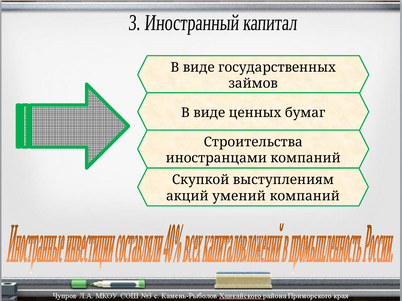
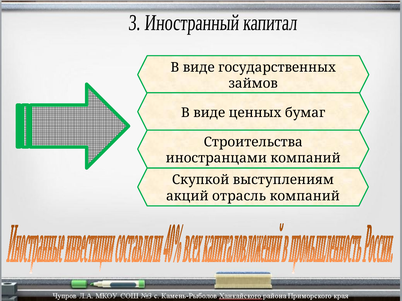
умений: умений -> отрасль (239, 196)
